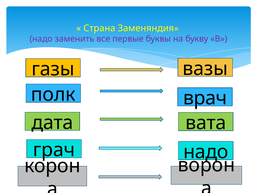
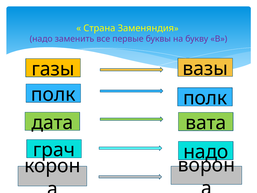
врач: врач -> полк (205, 98)
